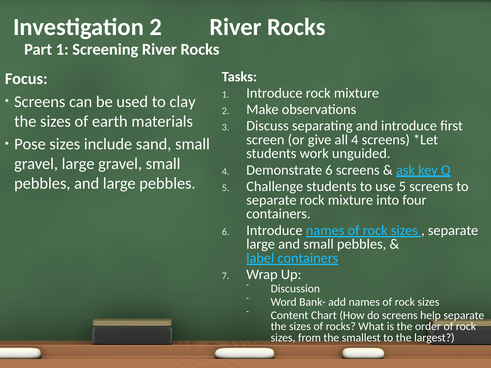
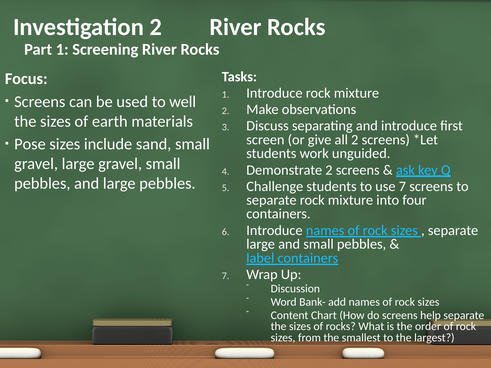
clay: clay -> well (183, 102)
all 4: 4 -> 2 (355, 140)
Demonstrate 6: 6 -> 2 (329, 170)
use 5: 5 -> 7 (402, 186)
